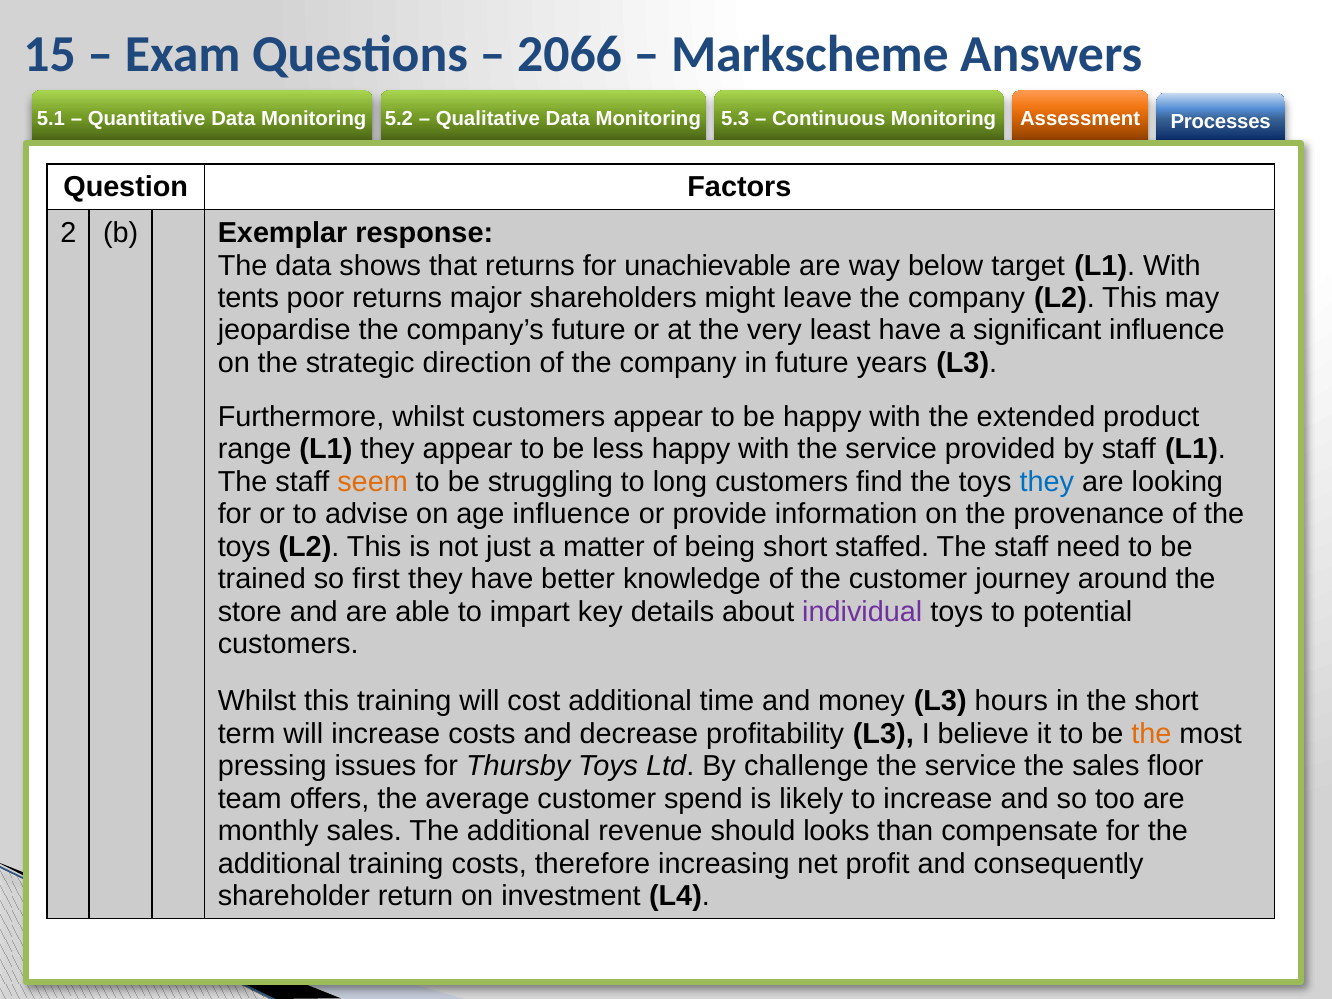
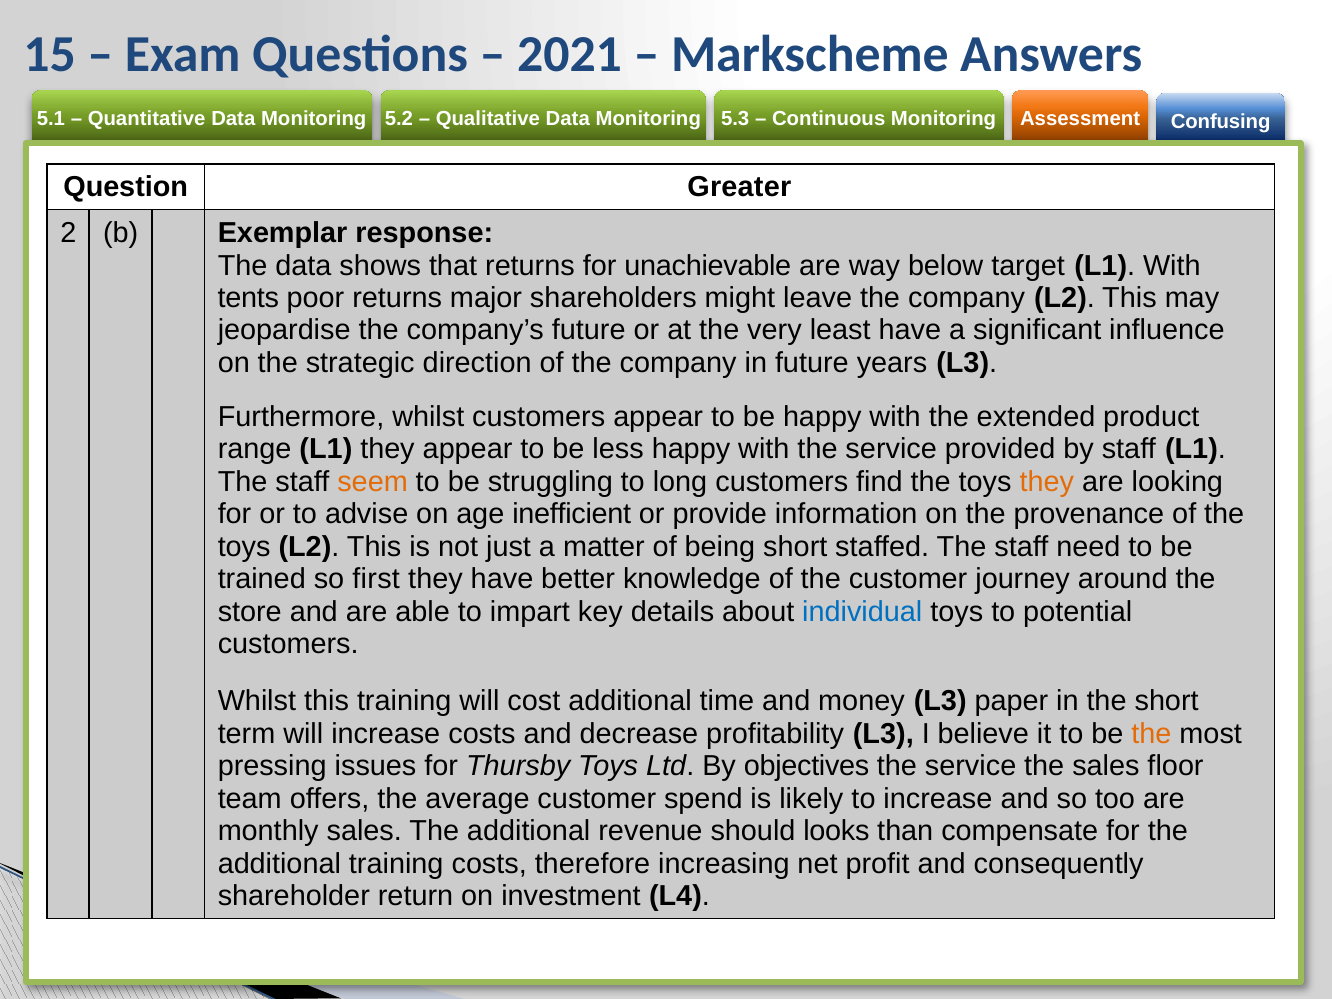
2066: 2066 -> 2021 (570, 54)
Processes: Processes -> Confusing (1221, 122)
Factors: Factors -> Greater (739, 187)
they colour: blue -> orange (1047, 482)
age influence: influence -> inefficient (572, 514)
individual colour: purple -> blue (862, 612)
hours: hours -> paper (1011, 701)
challenge: challenge -> objectives (807, 766)
